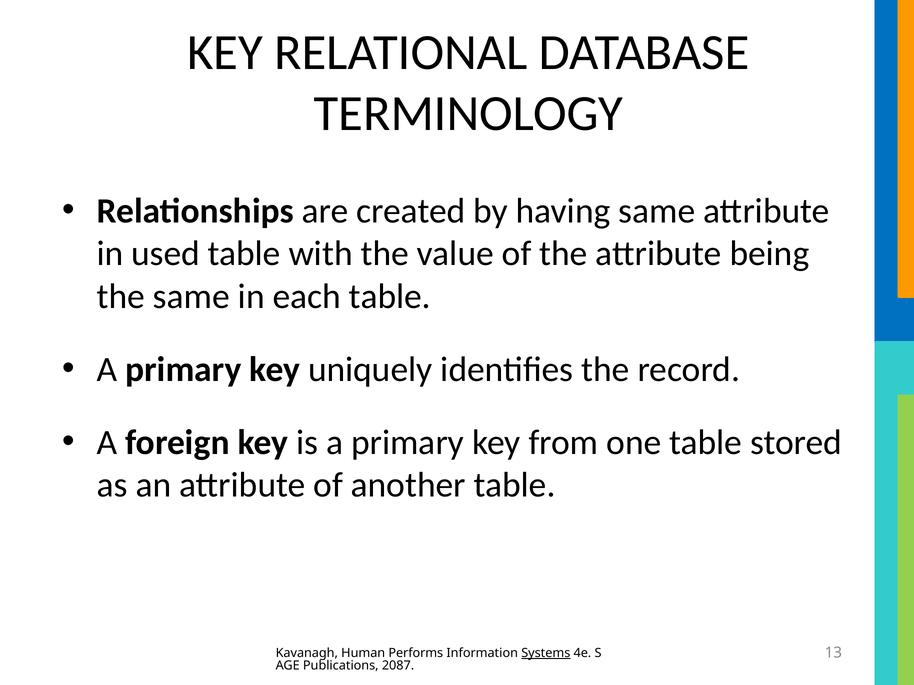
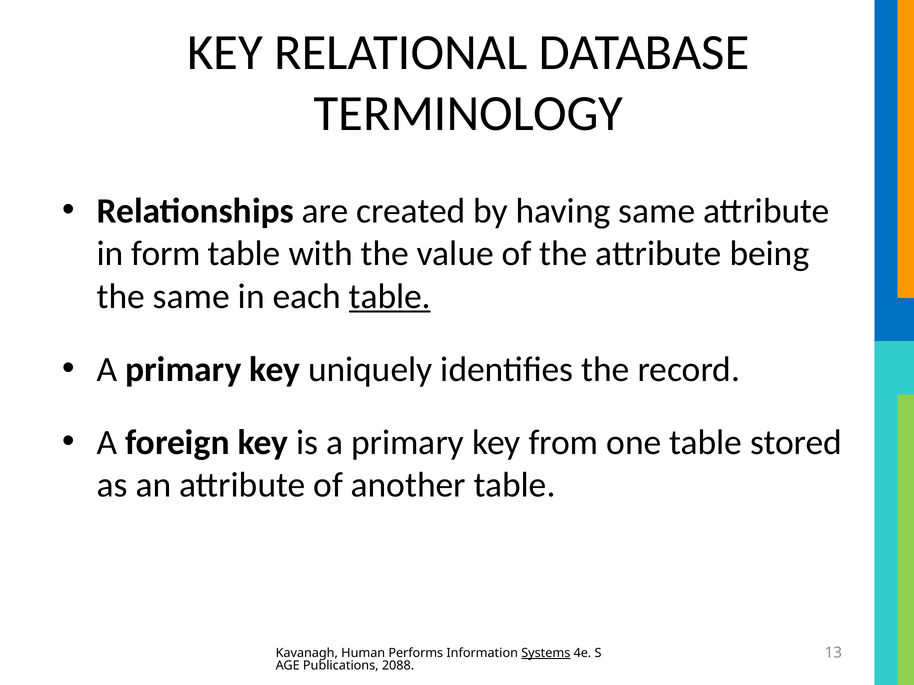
used: used -> form (166, 254)
table underline: none -> present (390, 297)
2087: 2087 -> 2088 (398, 666)
